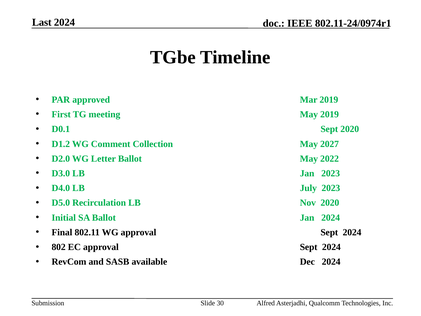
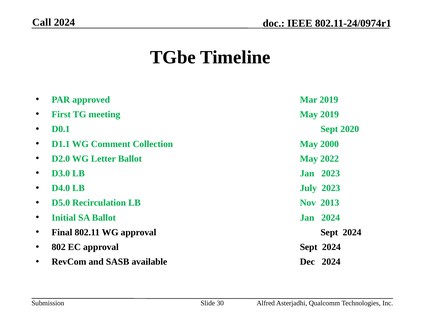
Last: Last -> Call (42, 22)
D1.2: D1.2 -> D1.1 (61, 144)
2027: 2027 -> 2000 (330, 144)
Nov 2020: 2020 -> 2013 (330, 203)
